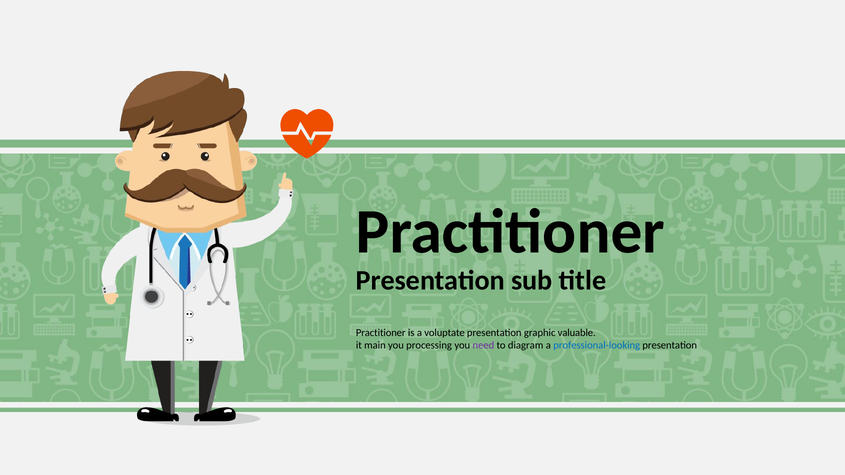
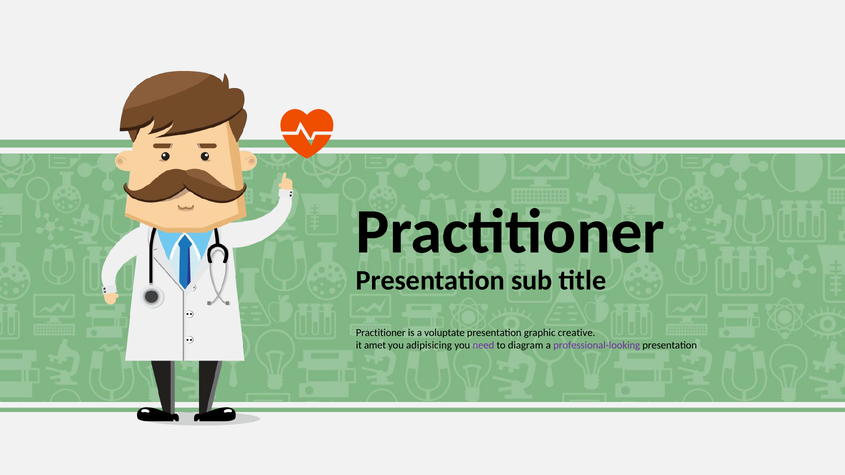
valuable: valuable -> creative (577, 333)
main: main -> amet (375, 346)
processing: processing -> adipisicing (429, 346)
professional-looking colour: blue -> purple (597, 346)
